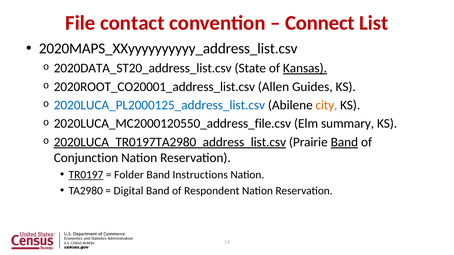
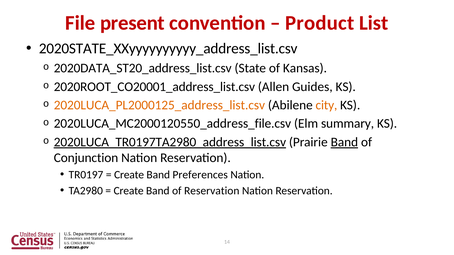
contact: contact -> present (132, 23)
Connect: Connect -> Product (320, 23)
2020MAPS_XXyyyyyyyyyy_address_list.csv: 2020MAPS_XXyyyyyyyyyy_address_list.csv -> 2020STATE_XXyyyyyyyyyy_address_list.csv (168, 49)
Kansas underline: present -> none (305, 68)
2020LUCA_PL2000125_address_list.csv colour: blue -> orange (159, 105)
TR0197 underline: present -> none (86, 175)
Folder: Folder -> Create (129, 175)
Instructions: Instructions -> Preferences (200, 175)
Digital: Digital -> Create (129, 191)
of Respondent: Respondent -> Reservation (212, 191)
